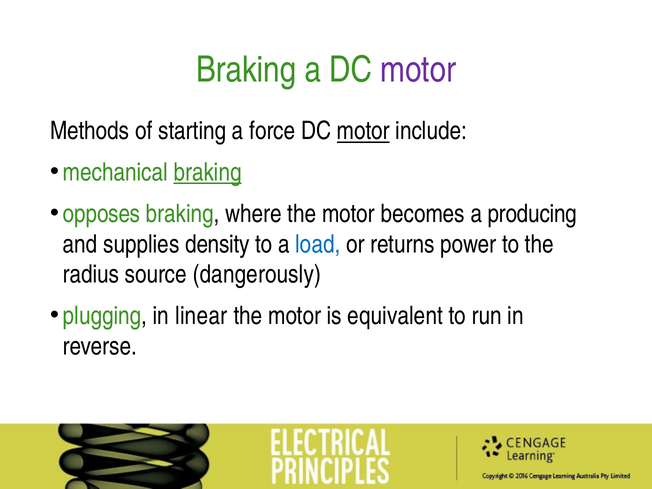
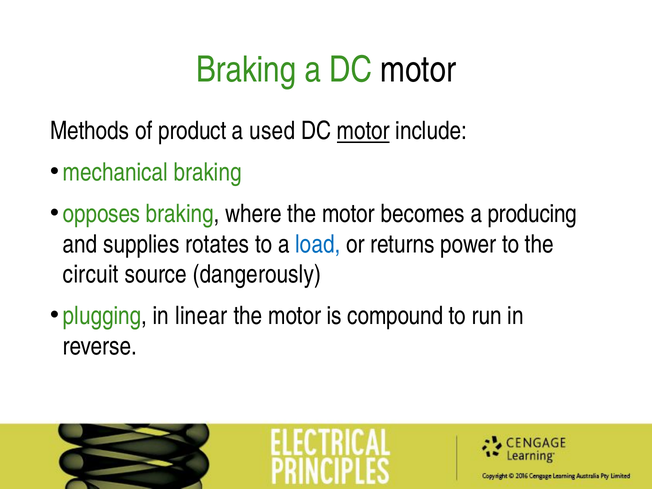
motor colour: purple -> black (418, 70)
starting: starting -> product (192, 131)
force: force -> used (272, 131)
braking underline: present -> none (208, 172)
density: density -> rotates (217, 244)
radius: radius -> circuit (91, 275)
equivalent: equivalent -> compound (395, 316)
